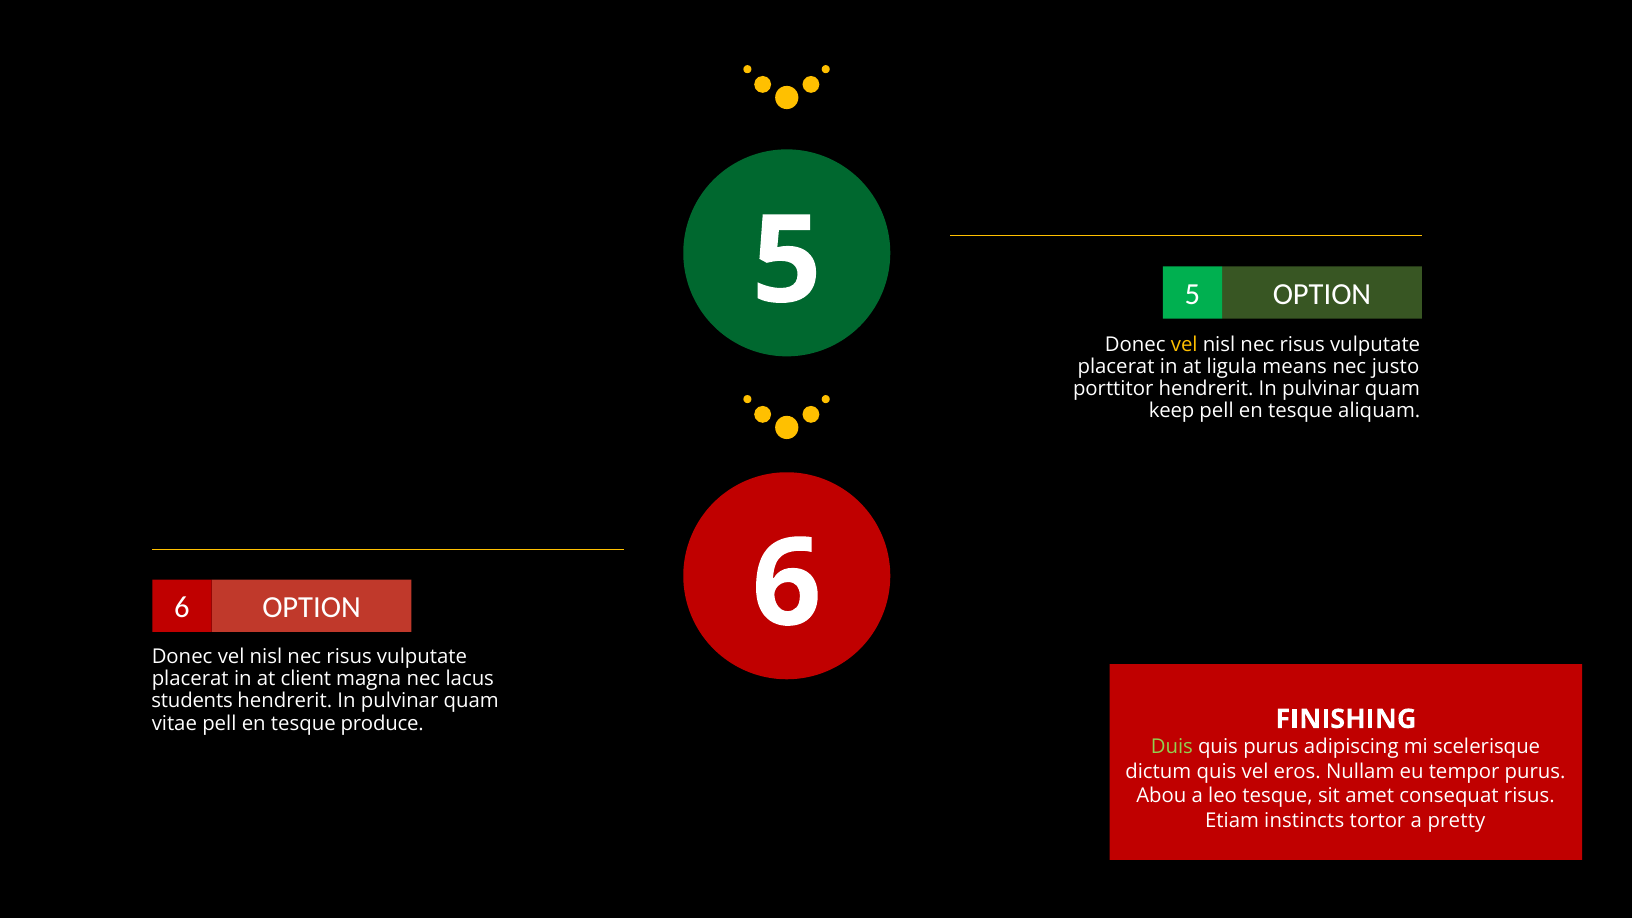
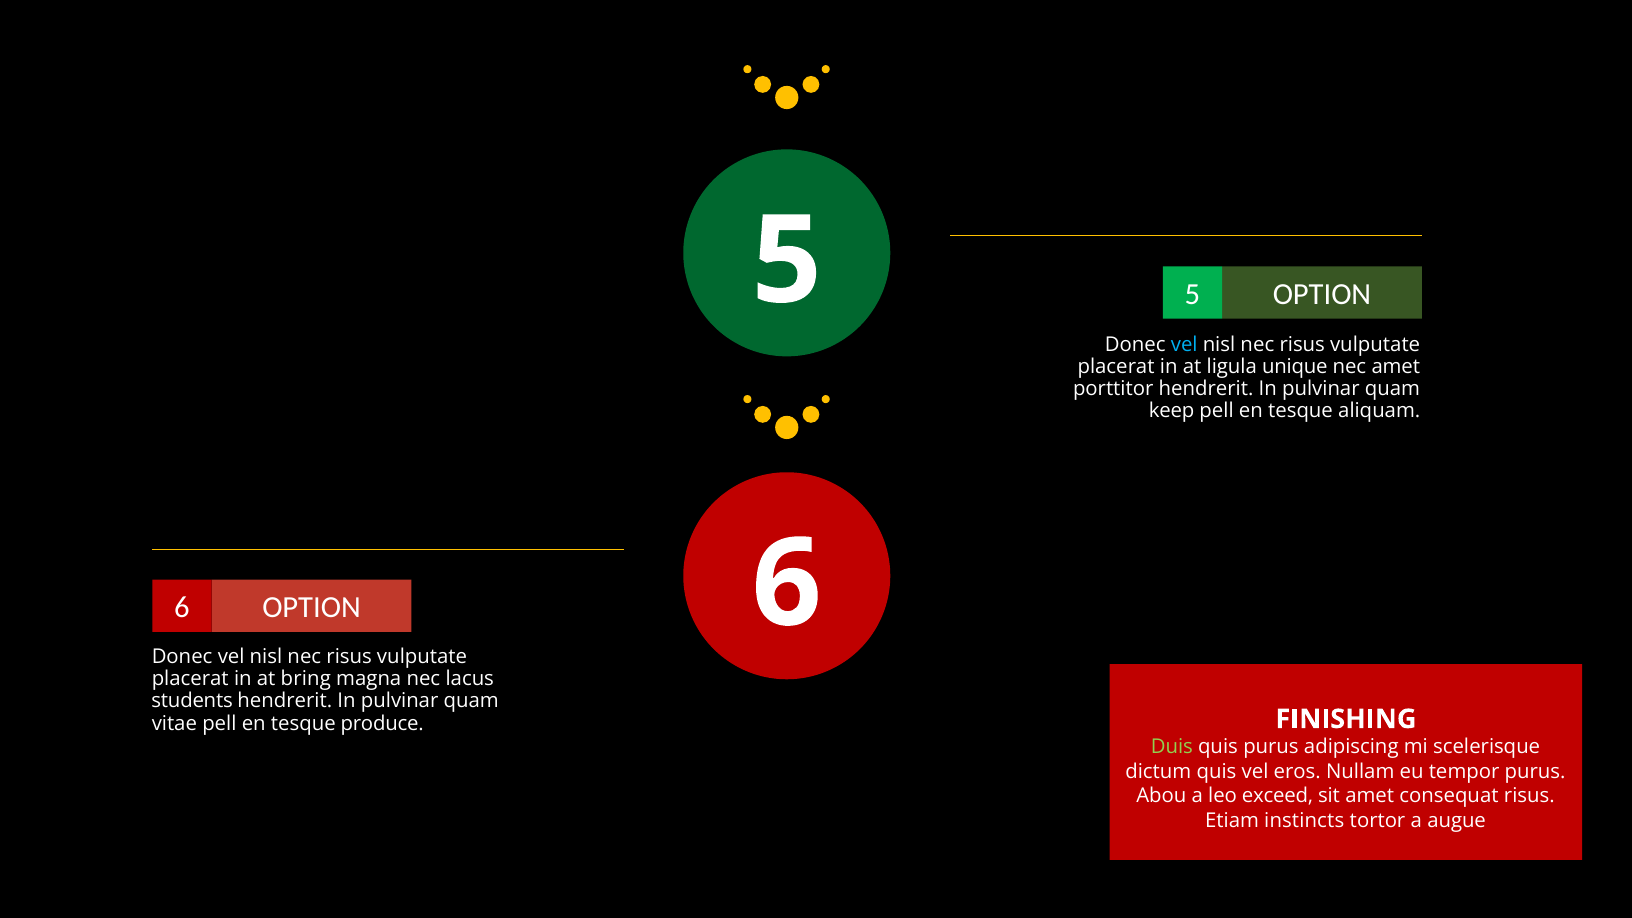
vel colour: yellow -> light blue (1184, 345)
means: means -> unique (1295, 367)
nec justo: justo -> amet (1396, 367)
client: client -> bring (306, 679)
leo tesque: tesque -> exceed (1278, 796)
pretty: pretty -> augue (1457, 821)
